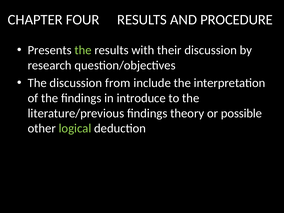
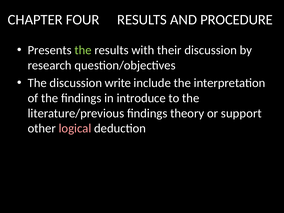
from: from -> write (118, 83)
possible: possible -> support (241, 113)
logical colour: light green -> pink (75, 128)
